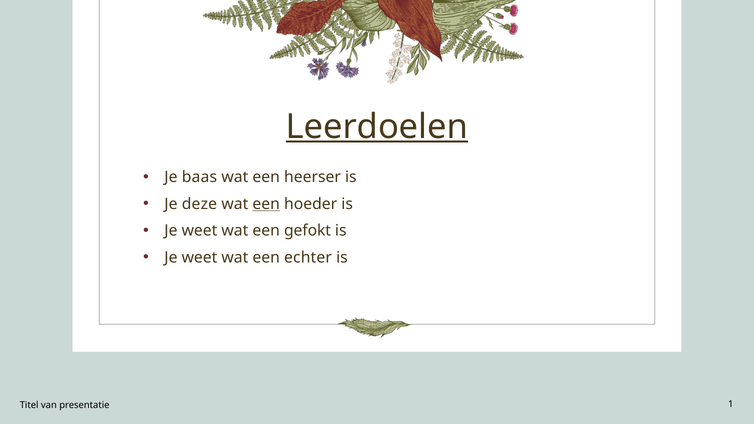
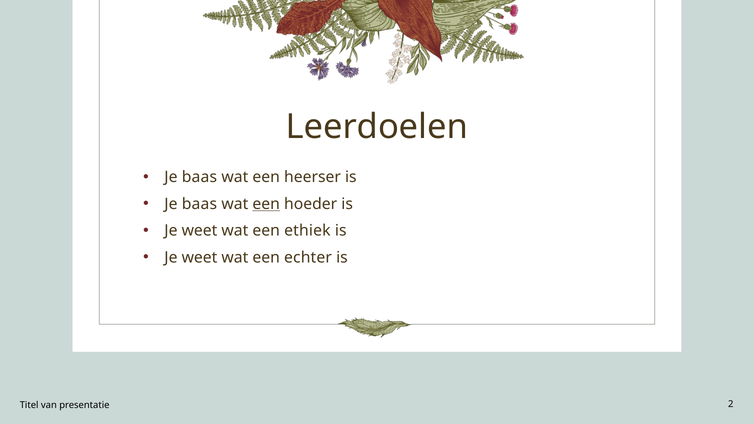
Leerdoelen underline: present -> none (377, 127)
deze: deze -> baas (199, 204)
gefokt: gefokt -> ethiek (307, 231)
1: 1 -> 2 (731, 404)
